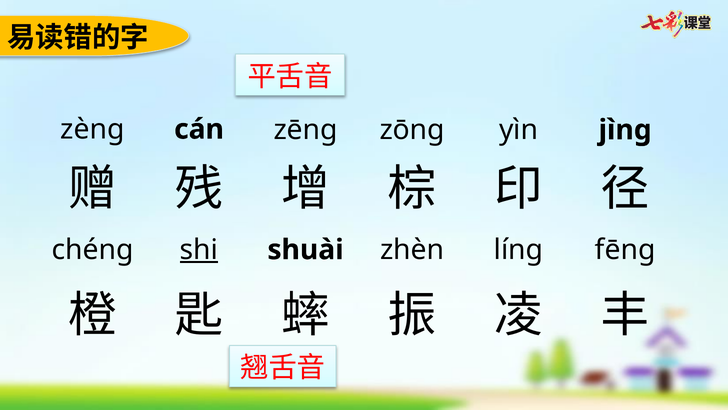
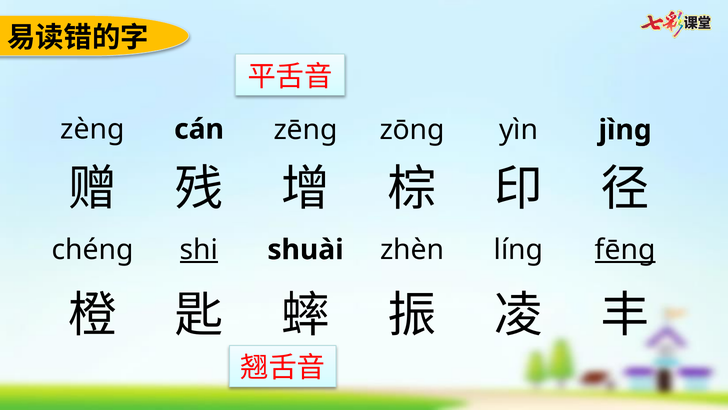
fēng underline: none -> present (625, 250)
